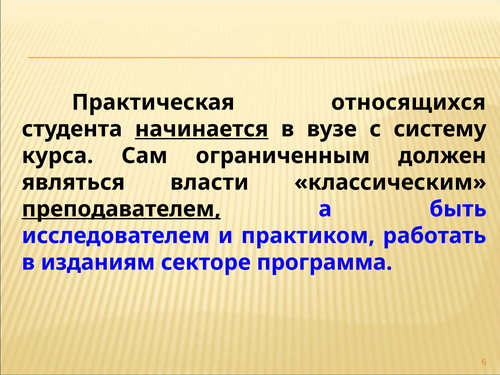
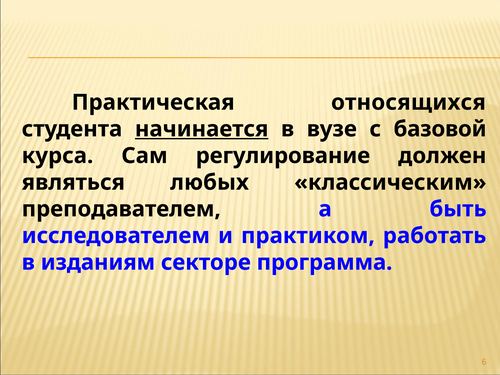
систему: систему -> базовой (440, 129)
ограниченным: ограниченным -> регулирование (283, 156)
власти: власти -> любых (210, 182)
преподавателем underline: present -> none (121, 209)
